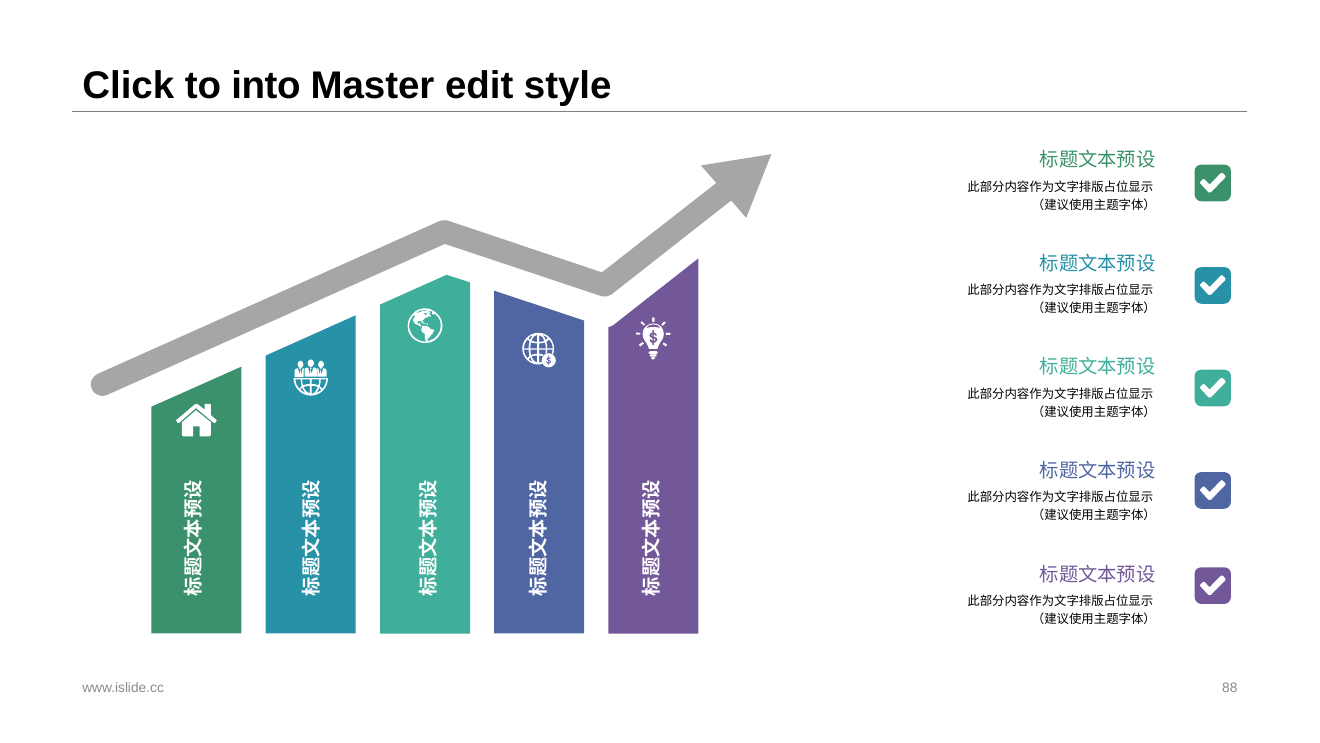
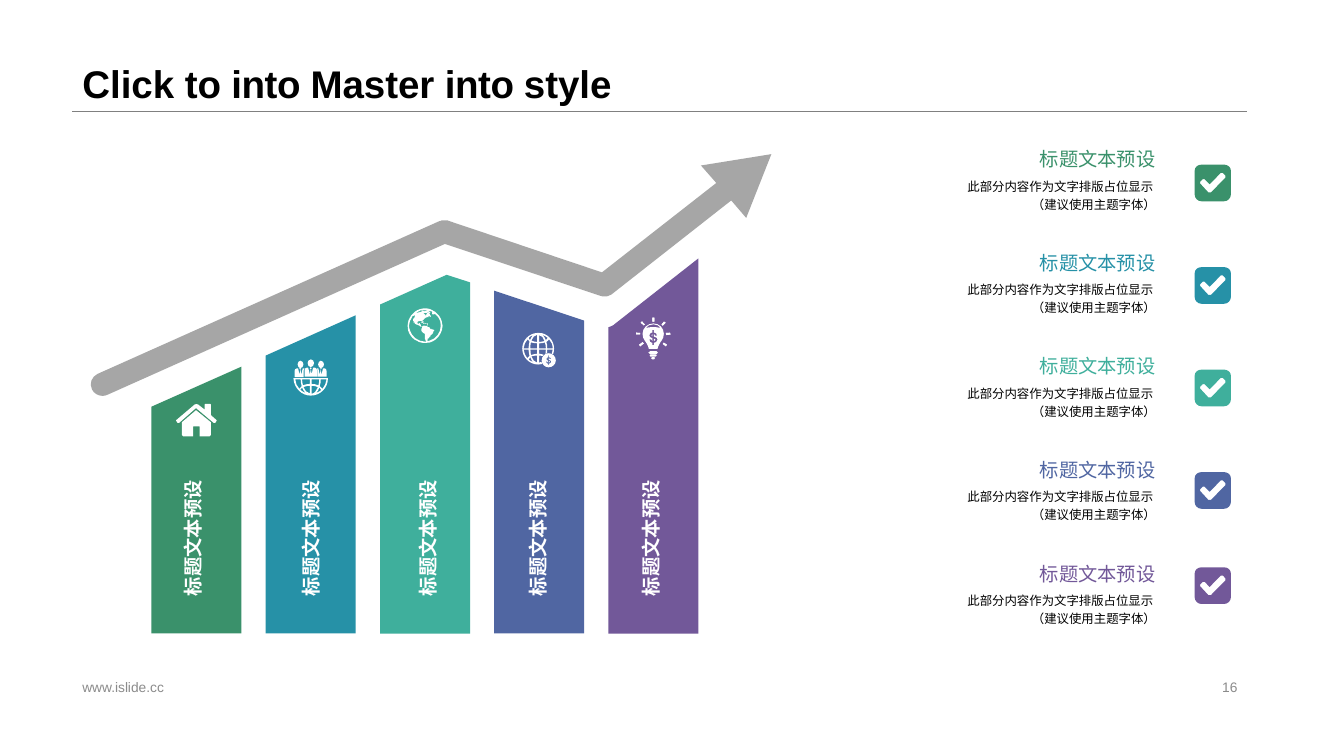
Master edit: edit -> into (479, 85)
88: 88 -> 16 (1230, 688)
